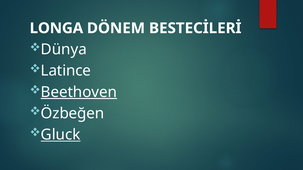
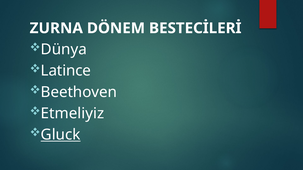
LONGA: LONGA -> ZURNA (56, 28)
Beethoven underline: present -> none (79, 92)
Özbeğen: Özbeğen -> Etmeliyiz (72, 114)
